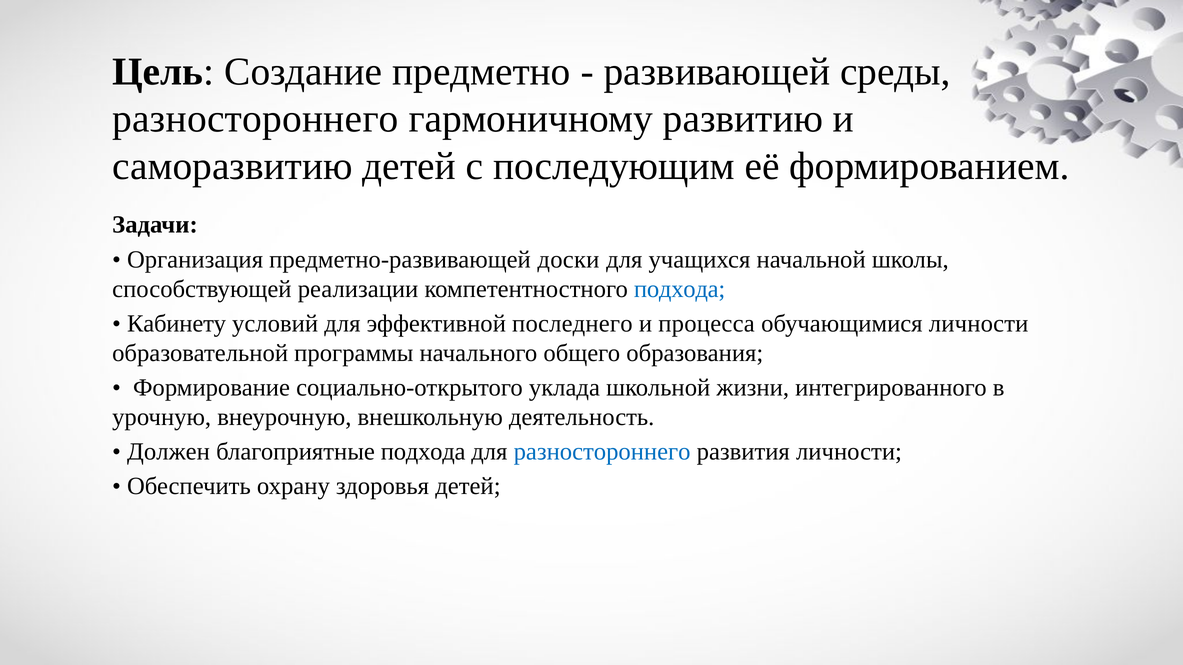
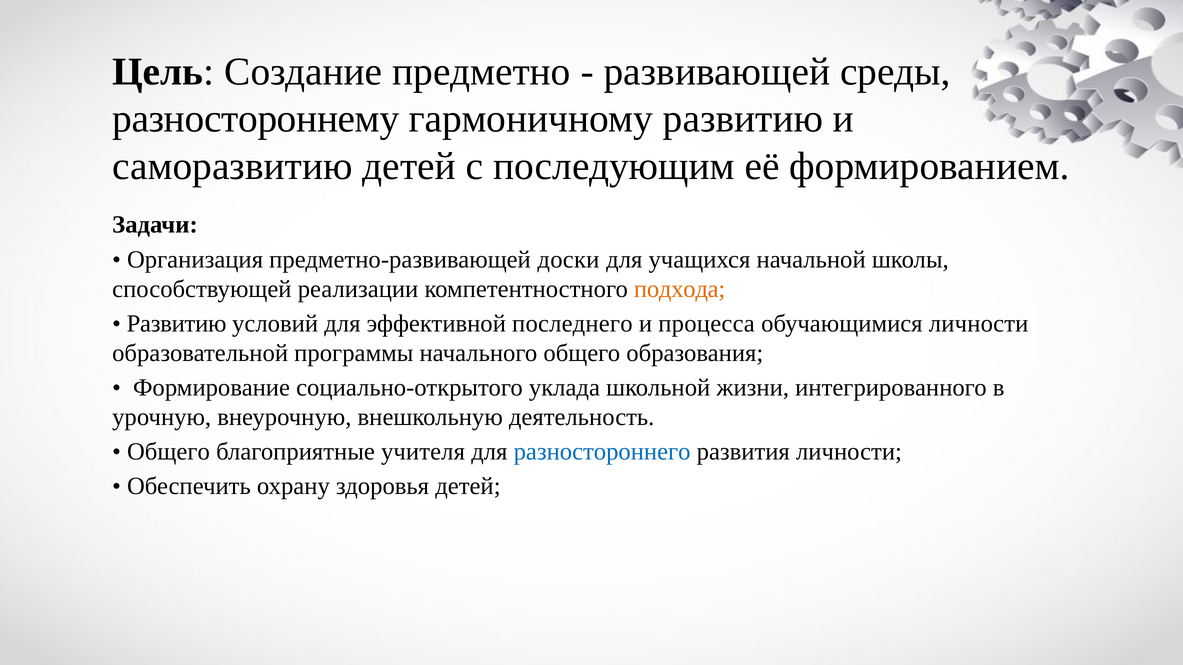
разностороннего: разностороннего -> разностороннему (256, 119)
подхода colour: blue -> orange (680, 289)
Кабинету: Кабинету -> Развитию (177, 324)
Должен: Должен -> Общего (168, 452)
благоприятные подхода: подхода -> учителя (423, 452)
